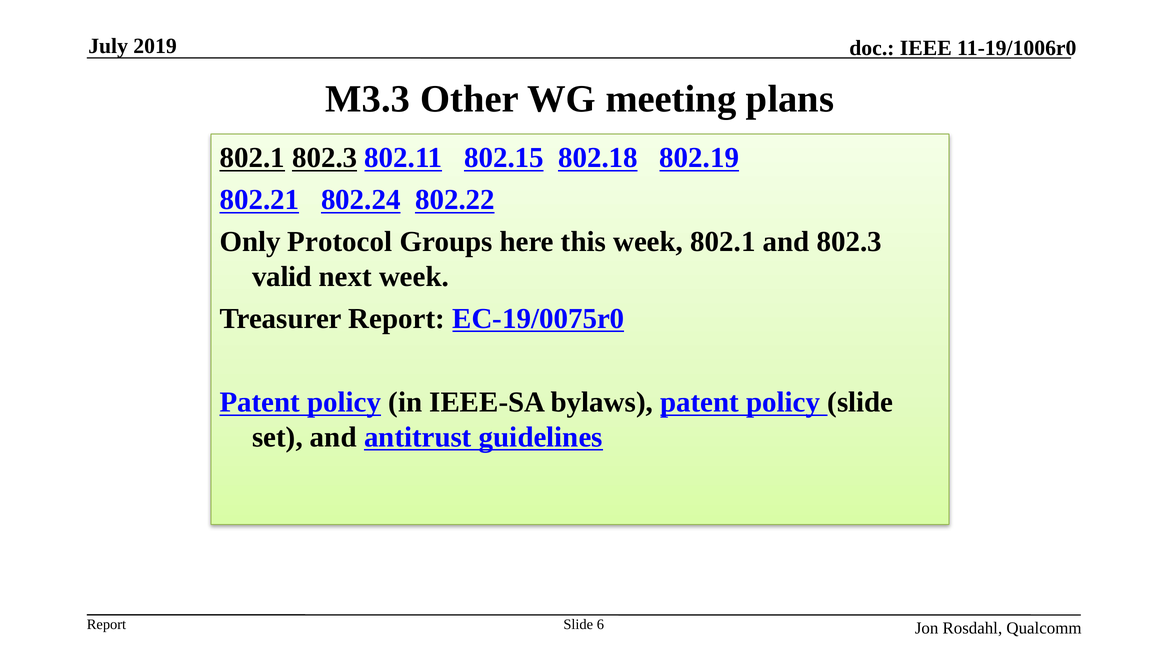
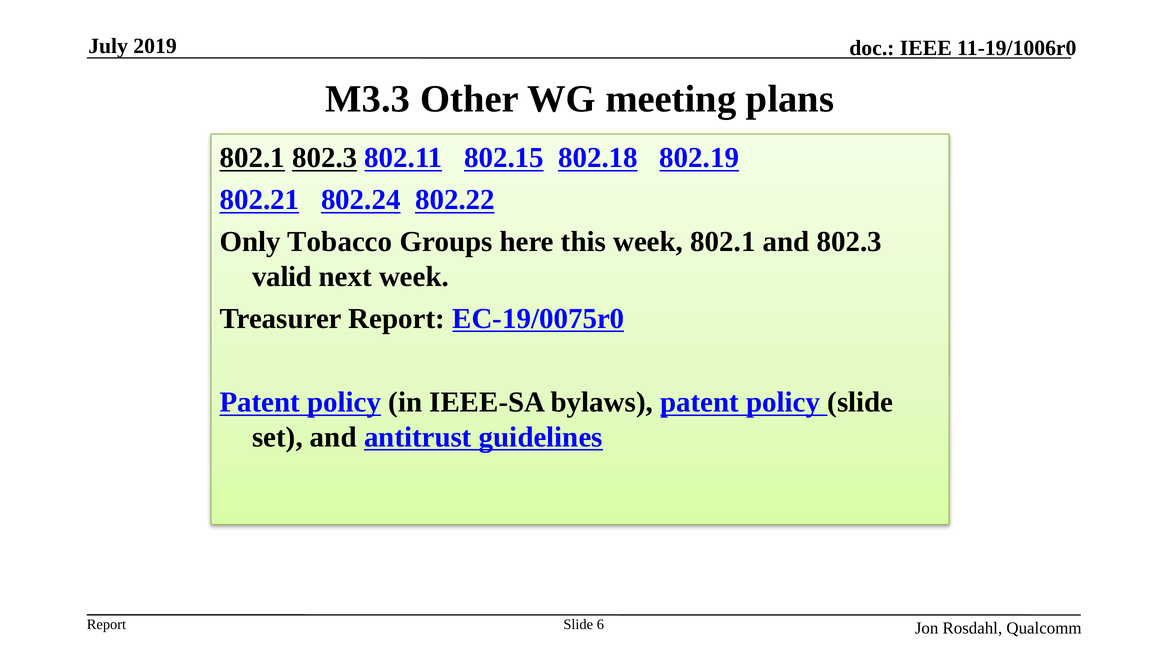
Protocol: Protocol -> Tobacco (340, 242)
